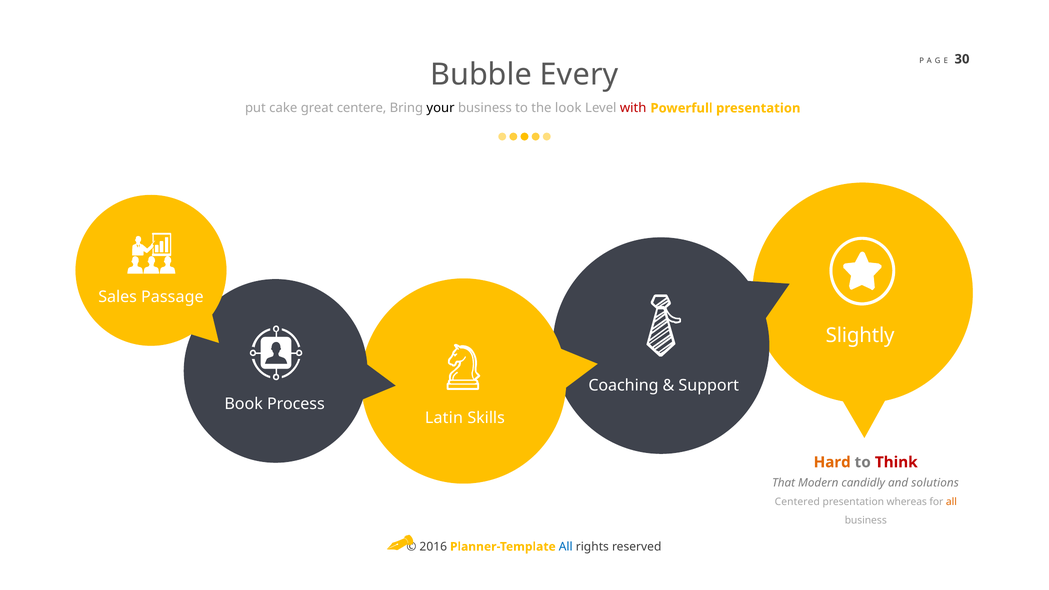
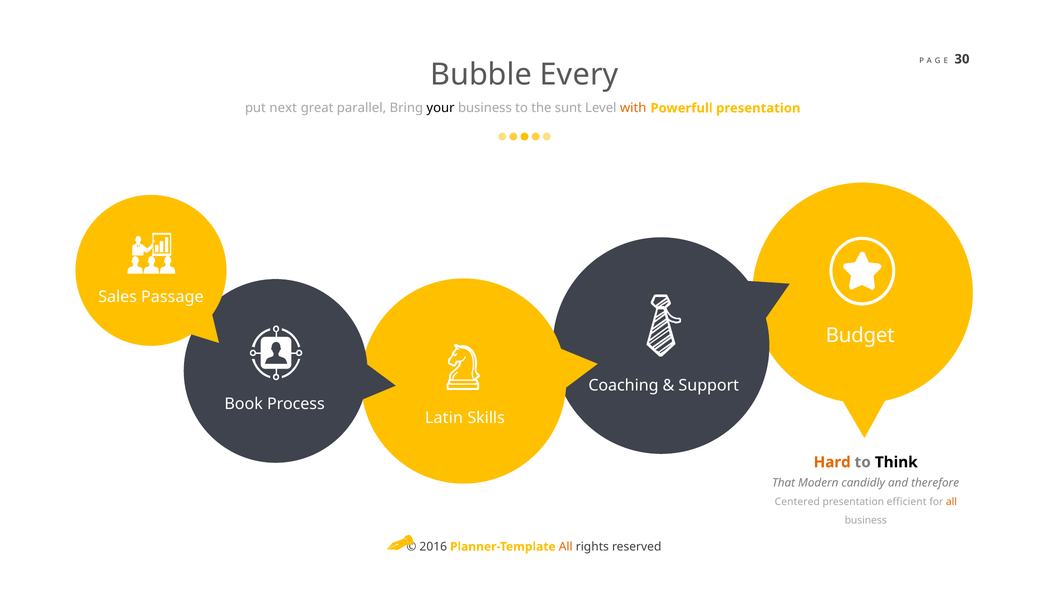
cake: cake -> next (283, 108)
centere: centere -> parallel (362, 108)
look: look -> sunt (568, 108)
with colour: red -> orange (633, 108)
Slightly: Slightly -> Budget (860, 336)
Think colour: red -> black (896, 462)
solutions: solutions -> therefore (935, 483)
whereas: whereas -> efficient (907, 502)
All colour: blue -> orange (566, 547)
